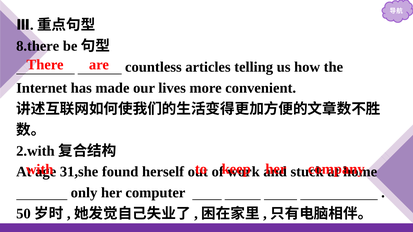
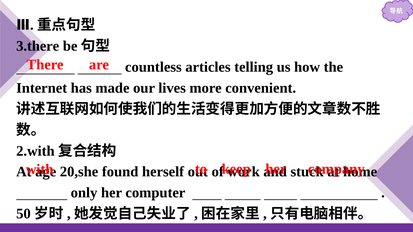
8.there: 8.there -> 3.there (38, 46)
31,she: 31,she -> 20,she (79, 172)
